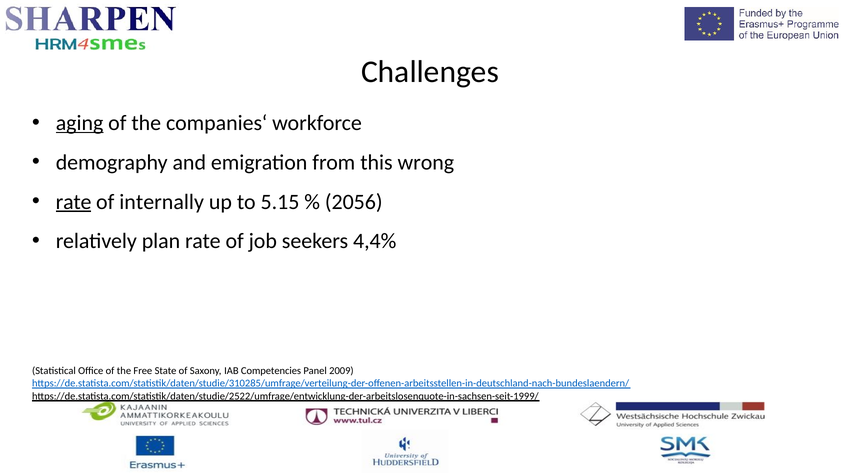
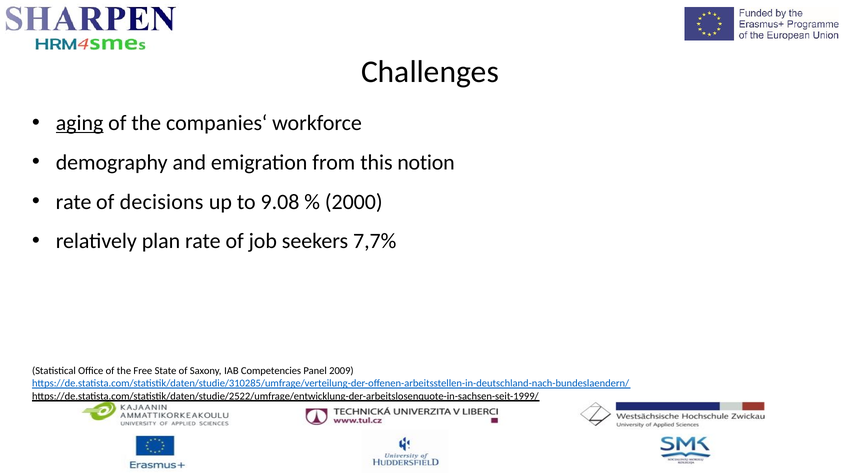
wrong: wrong -> notion (426, 163)
rate underline: present -> none (74, 202)
internally: internally -> decisions (162, 202)
5.15: 5.15 -> 9.08 (280, 202)
2056: 2056 -> 2000 (354, 202)
4,4%: 4,4% -> 7,7% (375, 242)
